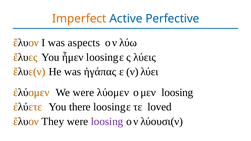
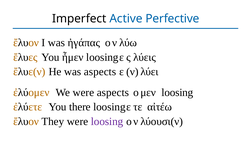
Imperfect colour: orange -> black (79, 19)
aspects: aspects -> ἠγάπας (84, 43)
was ἠγάπας: ἠγάπας -> aspects (100, 72)
were λύομεν: λύομεν -> aspects (113, 93)
loved: loved -> αἰτέω (160, 107)
